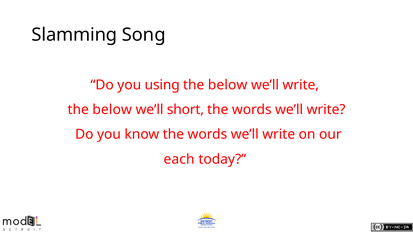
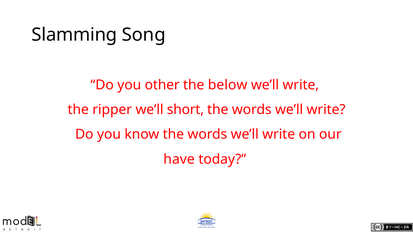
using: using -> other (162, 85)
below: below -> ripper (112, 110)
each: each -> have (179, 159)
